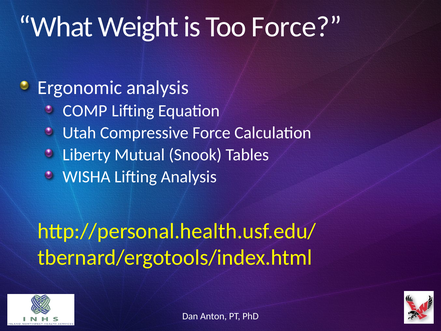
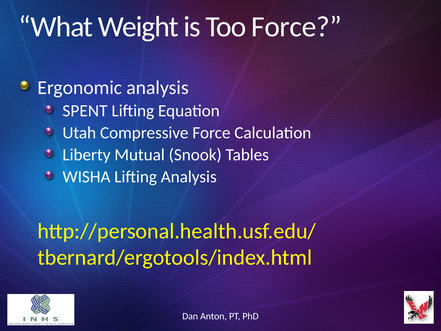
COMP: COMP -> SPENT (85, 111)
